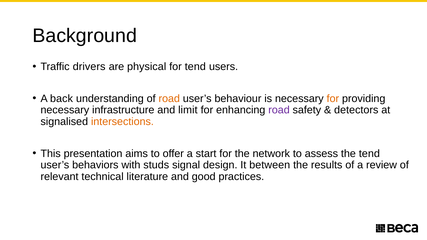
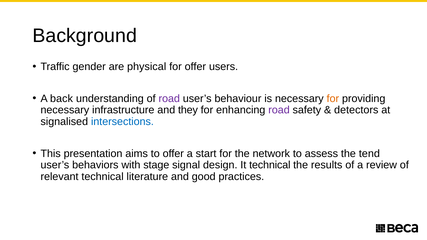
drivers: drivers -> gender (89, 67)
for tend: tend -> offer (195, 67)
road colour: orange -> purple (169, 99)
limit: limit -> they (188, 110)
intersections colour: orange -> blue (122, 122)
studs: studs -> stage (156, 165)
It between: between -> technical (270, 165)
